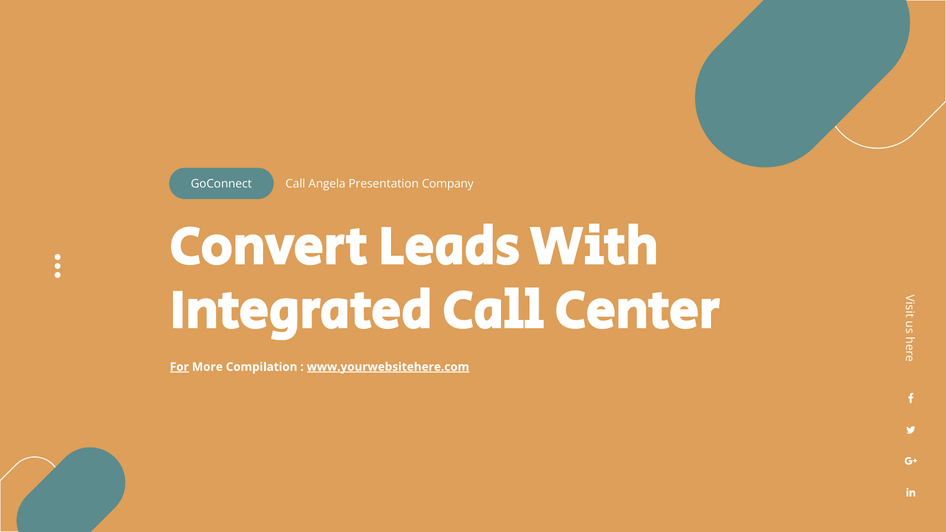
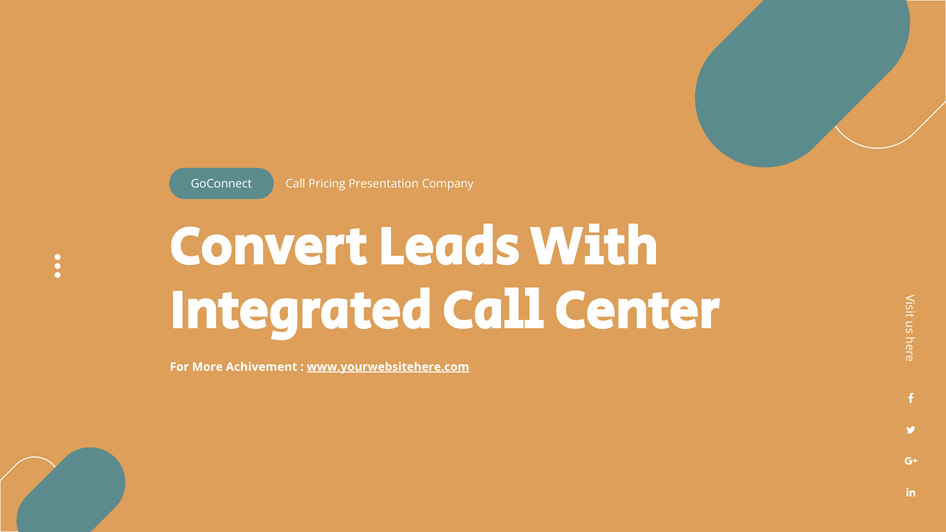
Angela: Angela -> Pricing (327, 184)
For underline: present -> none (179, 367)
Compilation: Compilation -> Achivement (262, 367)
